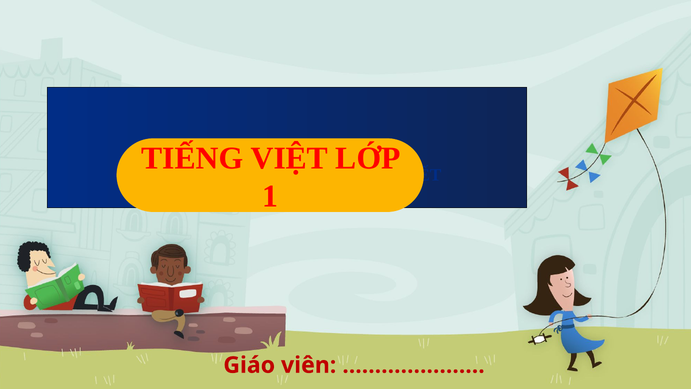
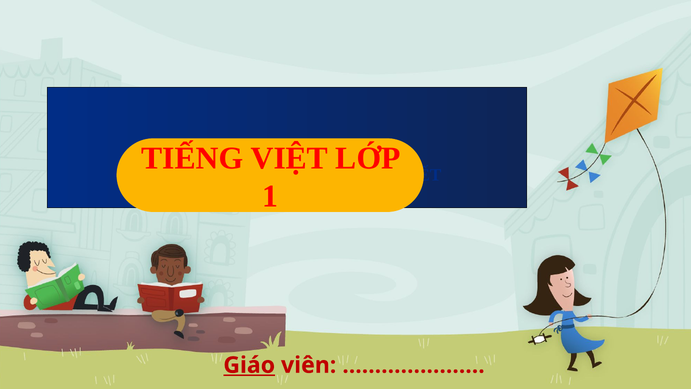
Giáo underline: none -> present (249, 365)
